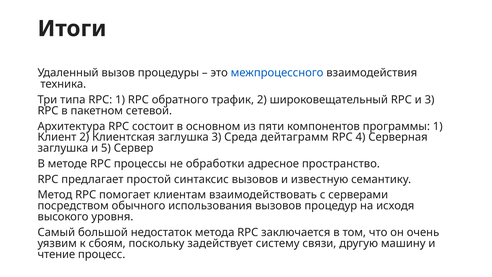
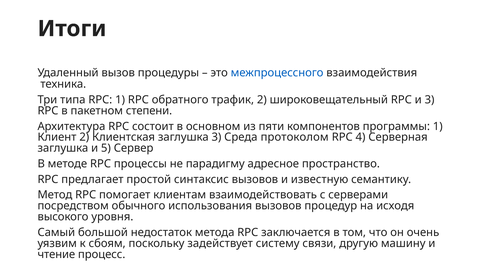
сетевой: сетевой -> степени (149, 111)
дейтаграмм: дейтаграмм -> протоколом (295, 137)
обработки: обработки -> парадигму (215, 164)
